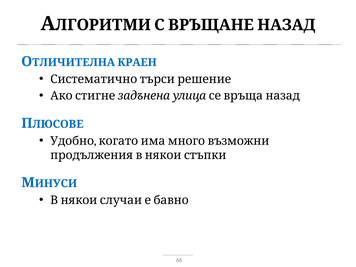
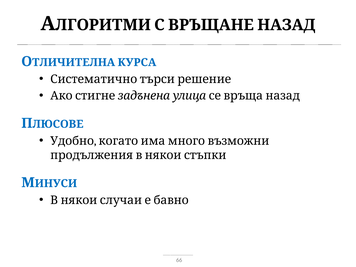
КРАЕН: КРАЕН -> КУРСА (137, 62)
